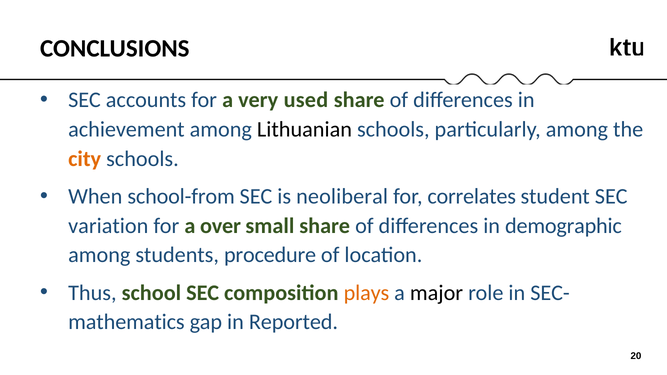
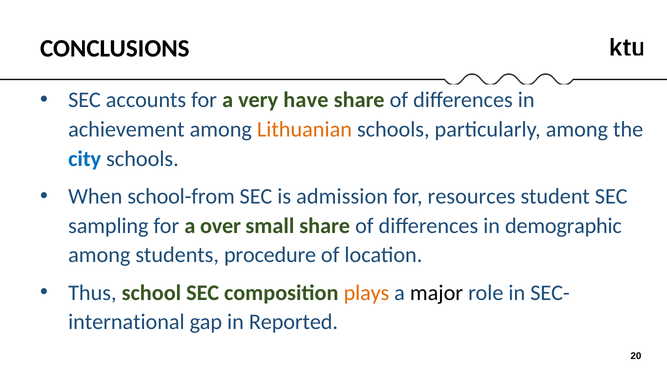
used: used -> have (306, 100)
Lithuanian colour: black -> orange (304, 130)
city colour: orange -> blue (85, 159)
neoliberal: neoliberal -> admission (342, 197)
correlates: correlates -> resources (472, 197)
variation: variation -> sampling (108, 226)
mathematics: mathematics -> international (126, 322)
